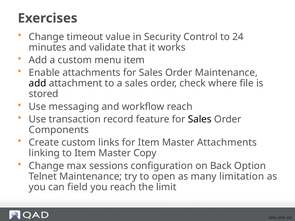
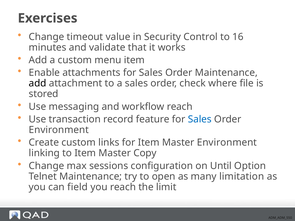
24: 24 -> 16 (238, 37)
Sales colour: black -> blue (200, 119)
Components: Components -> Environment (59, 130)
Master Attachments: Attachments -> Environment (227, 143)
Back: Back -> Until (221, 166)
